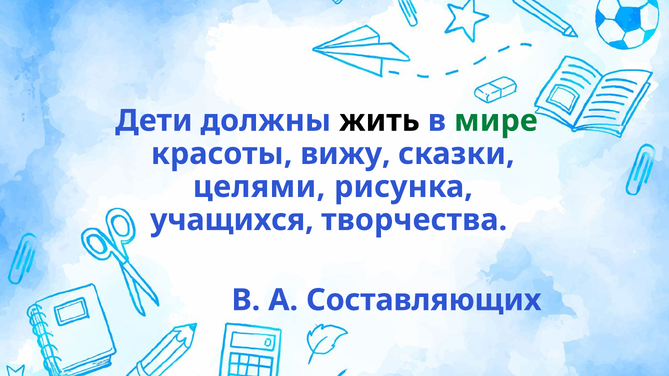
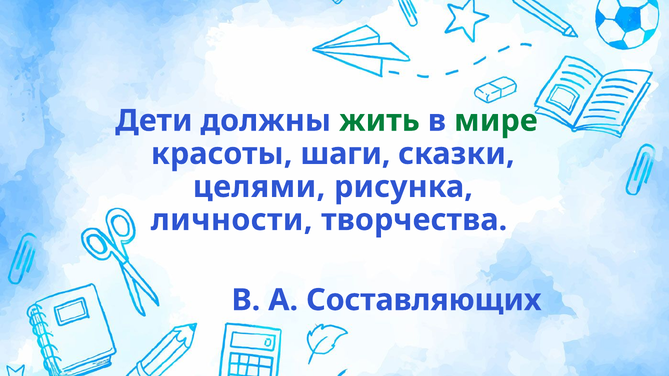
жить colour: black -> green (379, 121)
вижу: вижу -> шаги (345, 154)
учащихся: учащихся -> личности (232, 220)
